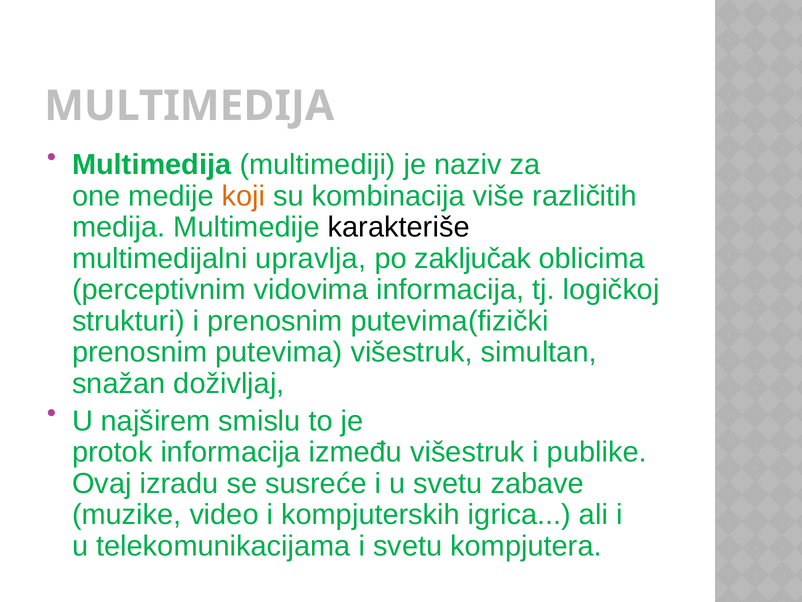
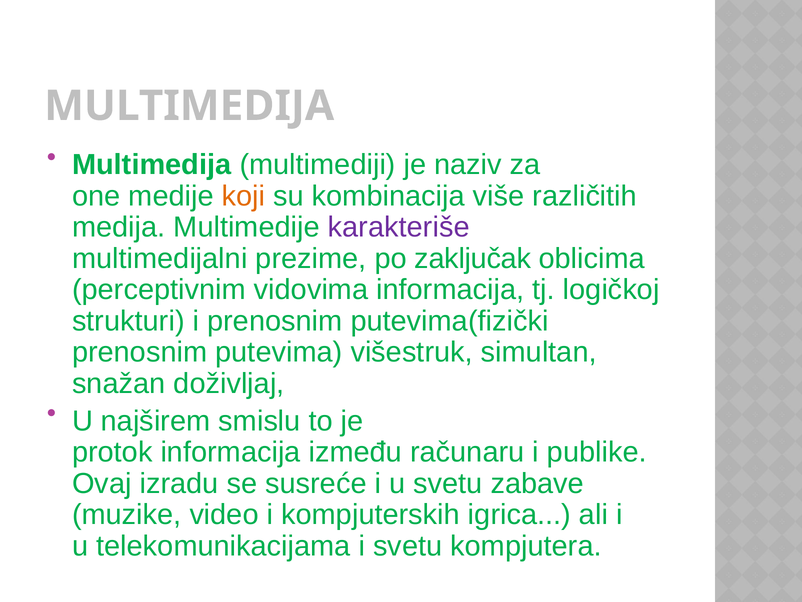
karakteriše colour: black -> purple (399, 227)
upravlja: upravlja -> prezime (311, 258)
između višestruk: višestruk -> računaru (467, 452)
